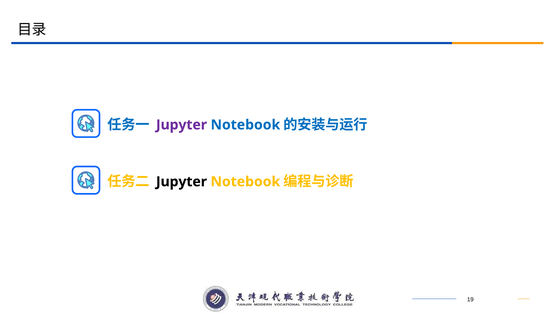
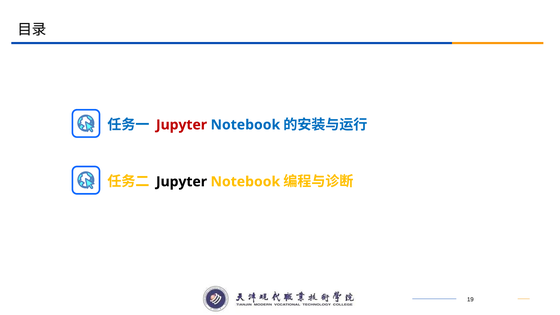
Jupyter colour: purple -> red (182, 125)
